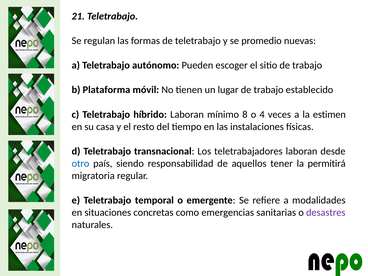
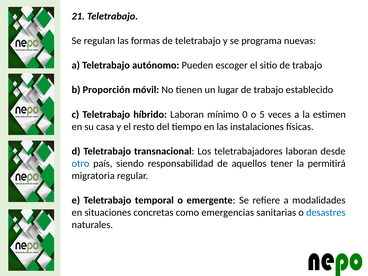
promedio: promedio -> programa (262, 41)
Plataforma: Plataforma -> Proporción (106, 90)
8: 8 -> 0 (245, 114)
4: 4 -> 5 (262, 114)
desastres colour: purple -> blue (326, 213)
